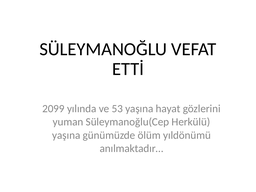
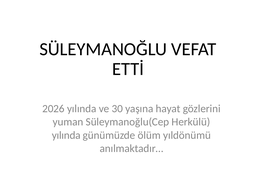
2099: 2099 -> 2026 (53, 109)
53: 53 -> 30 (117, 109)
yaşına: yaşına -> yılında (66, 135)
